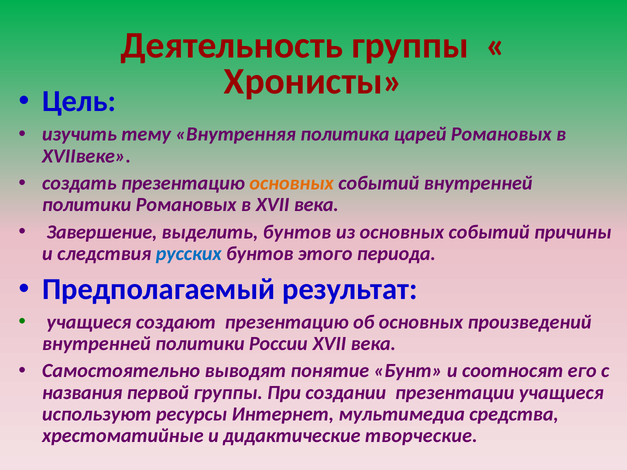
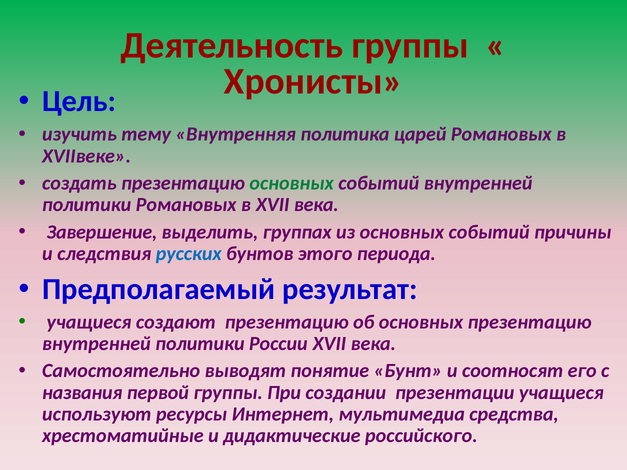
основных colour: orange -> green (292, 183)
выделить бунтов: бунтов -> группах (297, 232)
основных произведений: произведений -> презентацию (530, 322)
творческие: творческие -> российского (421, 436)
